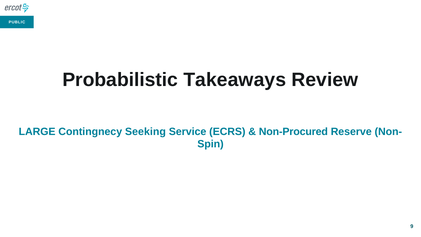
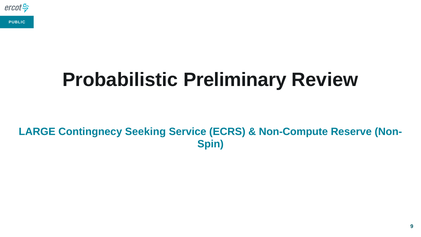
Takeaways: Takeaways -> Preliminary (235, 80)
Non-Procured: Non-Procured -> Non-Compute (293, 131)
